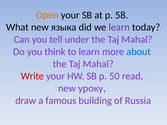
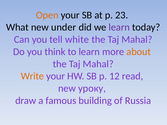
58: 58 -> 23 (122, 15)
языка: языка -> under (64, 27)
under: under -> white (77, 40)
about colour: blue -> orange (139, 52)
Write colour: red -> orange (32, 76)
50: 50 -> 12 (114, 76)
